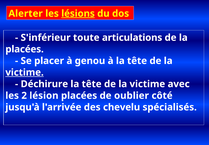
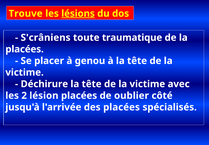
Alerter: Alerter -> Trouve (26, 14)
S'inférieur: S'inférieur -> S'crâniens (46, 38)
articulations: articulations -> traumatique (132, 38)
victime underline: present -> none (25, 72)
des chevelu: chevelu -> placées (122, 107)
